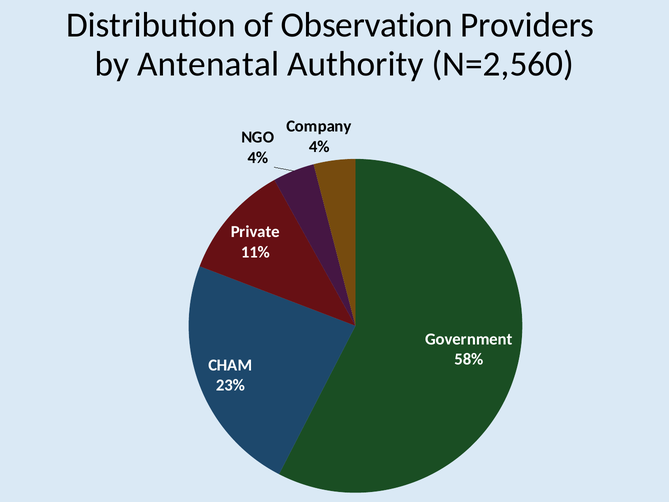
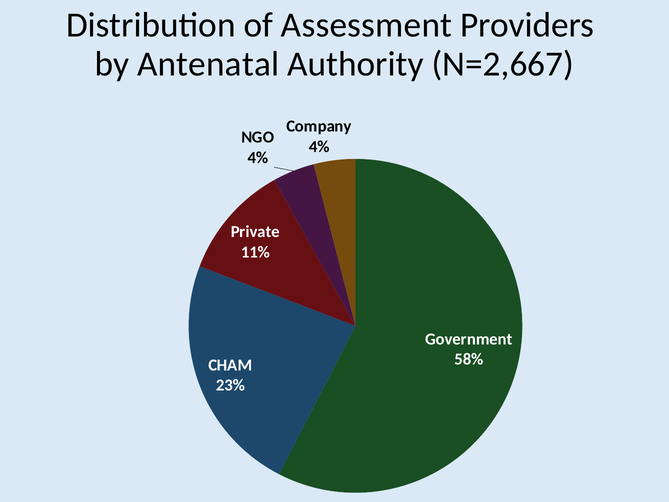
Observation: Observation -> Assessment (367, 25)
N=2,560: N=2,560 -> N=2,667 (503, 64)
